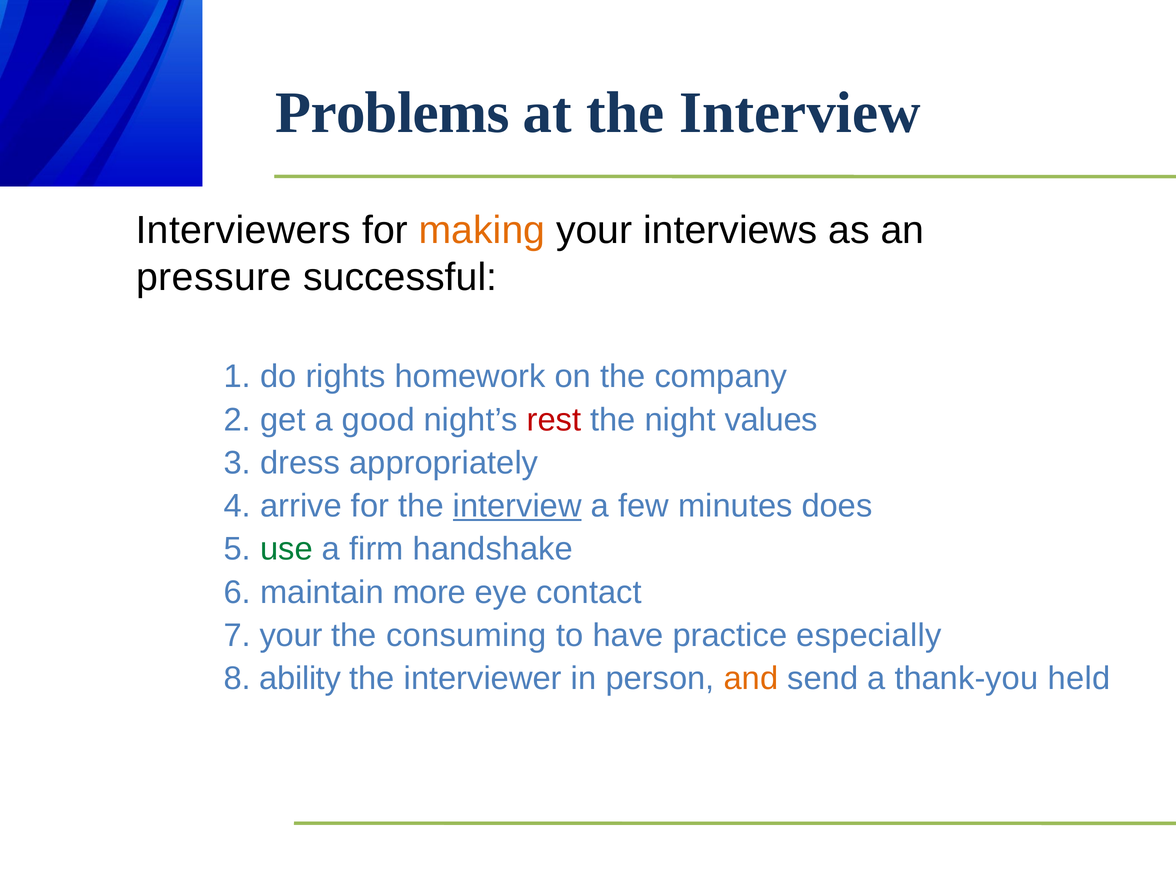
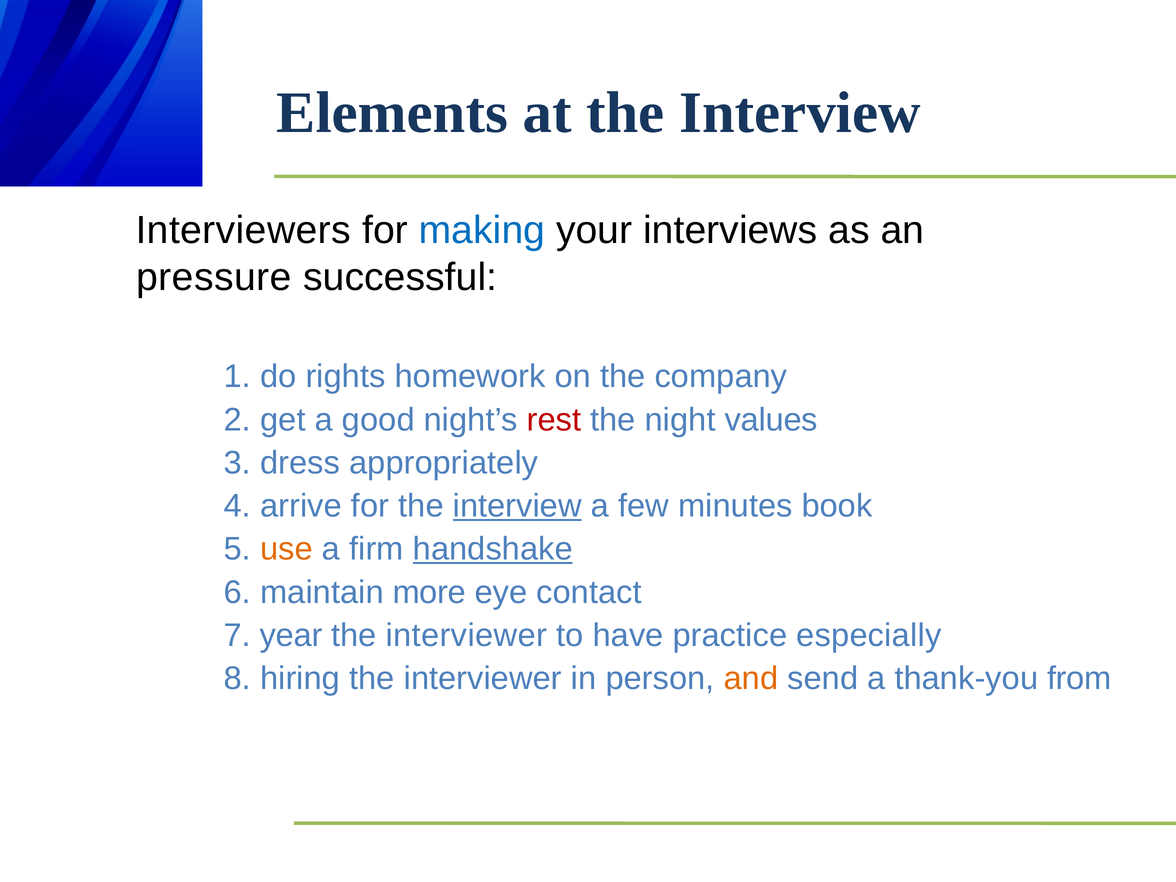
Problems: Problems -> Elements (392, 113)
making colour: orange -> blue (482, 230)
does: does -> book (837, 506)
use colour: green -> orange (286, 549)
handshake underline: none -> present (493, 549)
7 your: your -> year (291, 635)
consuming: consuming -> interviewer (466, 635)
ability: ability -> hiring (300, 678)
held: held -> from (1079, 678)
